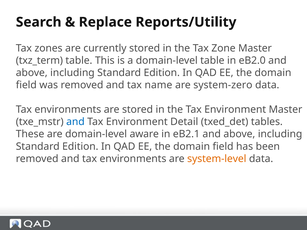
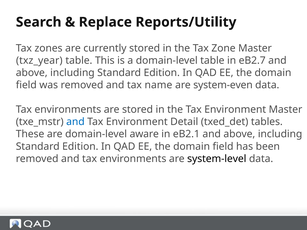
txz_term: txz_term -> txz_year (39, 61)
eB2.0: eB2.0 -> eB2.7 (252, 61)
system-zero: system-zero -> system-even (223, 85)
system-level colour: orange -> black (217, 159)
